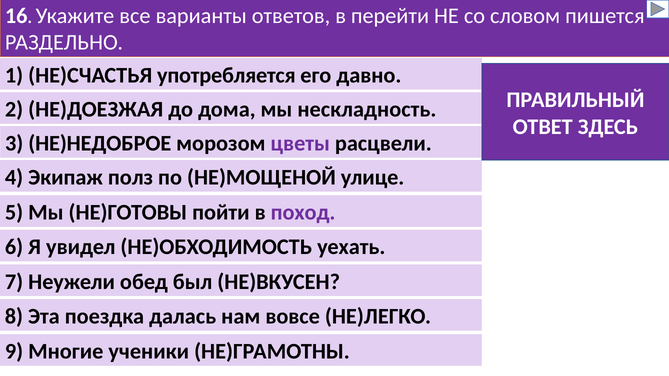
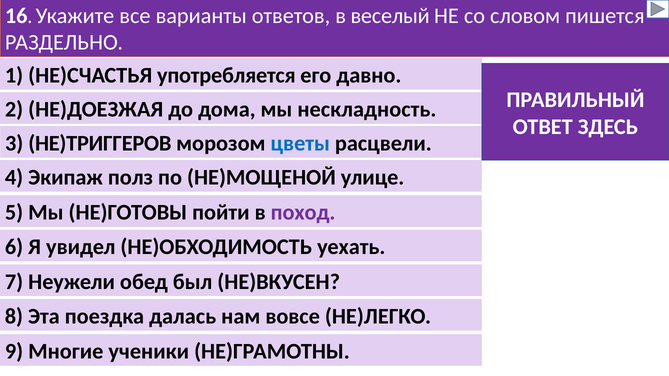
перейти: перейти -> веселый (390, 16)
НЕ)НЕДОБРОЕ: НЕ)НЕДОБРОЕ -> НЕ)ТРИГГЕРОВ (100, 144)
цветы colour: purple -> blue (300, 144)
